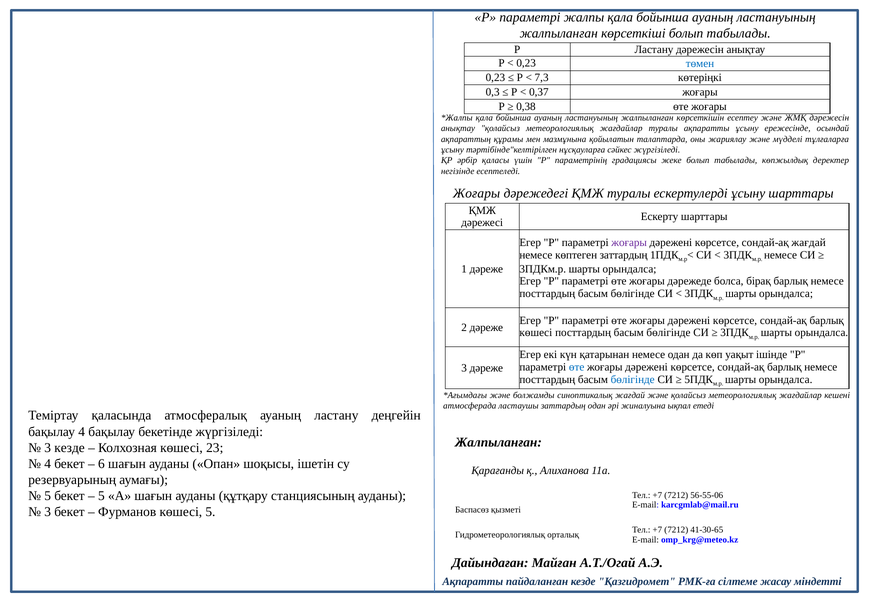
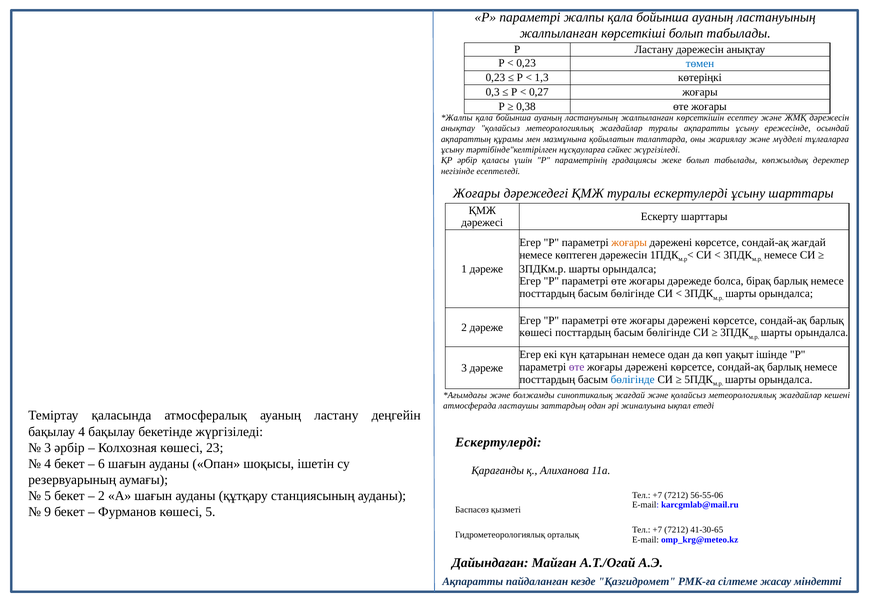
7,3: 7,3 -> 1,3 (542, 78)
0,37: 0,37 -> 0,27 (539, 92)
жоғары colour: purple -> orange (629, 242)
көптеген заттардың: заттардың -> дәрежесін (624, 255)
өте colour: blue -> purple (577, 367)
Жалпыланған: Жалпыланған -> Ескертулерді (498, 442)
3 кезде: кезде -> әрбір (69, 447)
5: 5 -> 2 (101, 496)
3: 3 -> 9 (48, 512)
